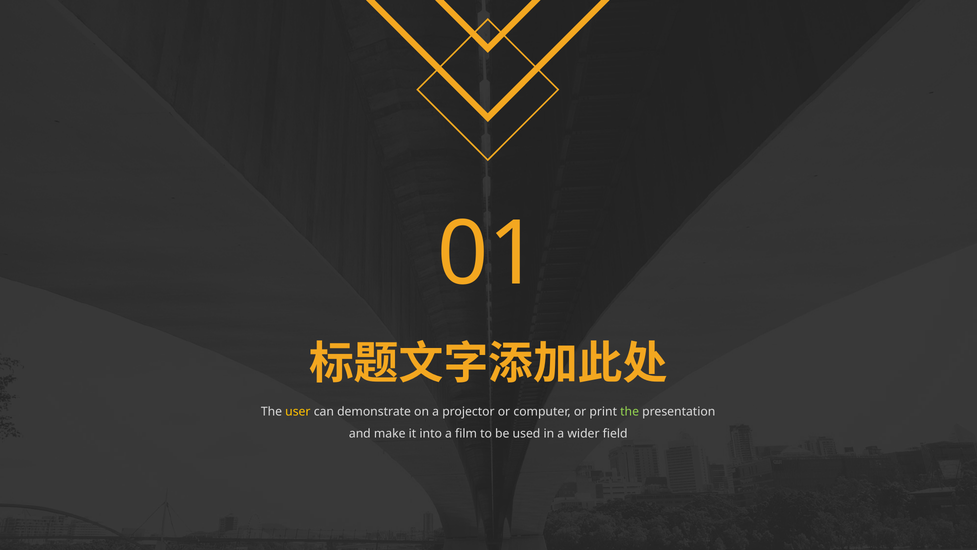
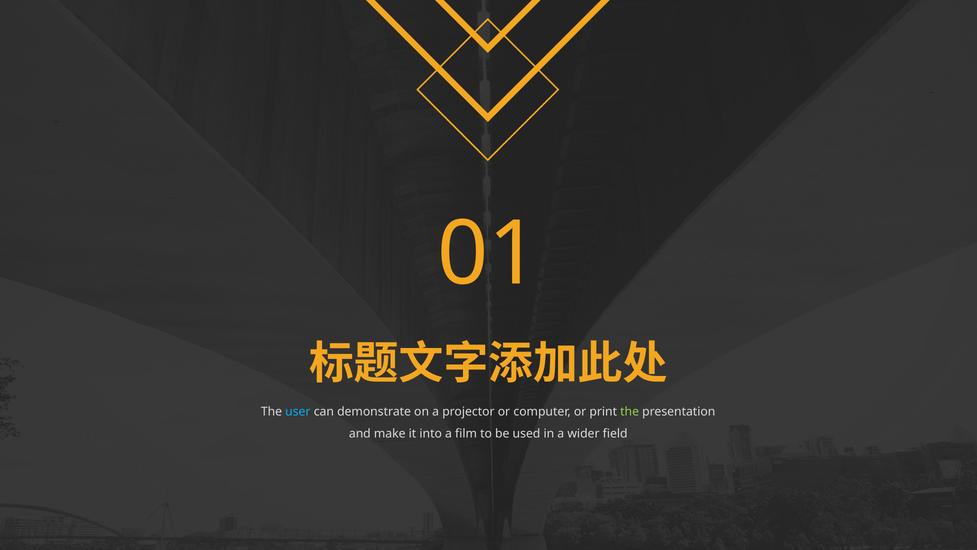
user colour: yellow -> light blue (298, 412)
